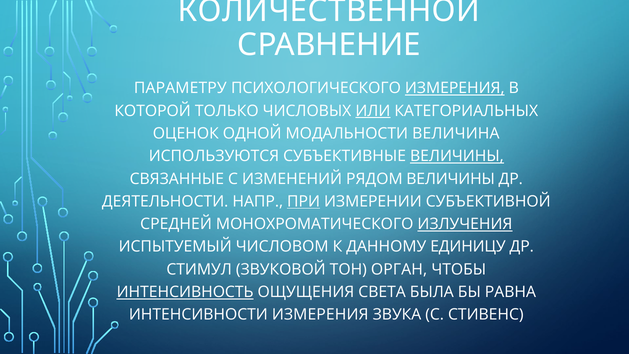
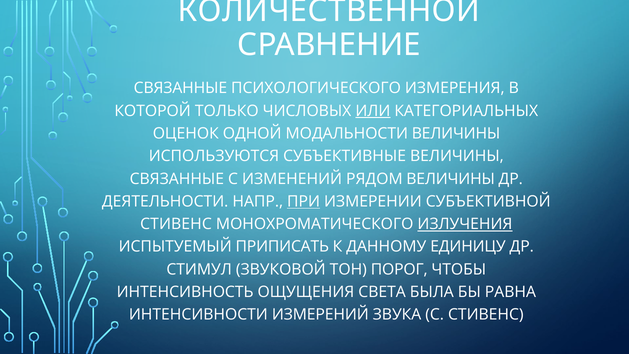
ПАРАМЕТРУ: ПАРАМЕТРУ -> СВЯЗАННЫЕ (180, 88)
ИЗМЕРЕНИЯ underline: present -> none (455, 88)
МОДАЛЬНОСТИ ВЕЛИЧИНА: ВЕЛИЧИНА -> ВЕЛИЧИНЫ (456, 133)
ВЕЛИЧИНЫ underline: present -> none (457, 156)
СРЕДНЕЙ: СРЕДНЕЙ -> СТИВЕНС (176, 224)
ЧИСЛОВОМ: ЧИСЛОВОМ -> ПРИПИСАТЬ (282, 247)
ОРГАН: ОРГАН -> ПОРОГ (399, 269)
ИНТЕНСИВНОСТЬ underline: present -> none (185, 292)
ИНТЕНСИВНОСТИ ИЗМЕРЕНИЯ: ИЗМЕРЕНИЯ -> ИЗМЕРЕНИЙ (320, 315)
